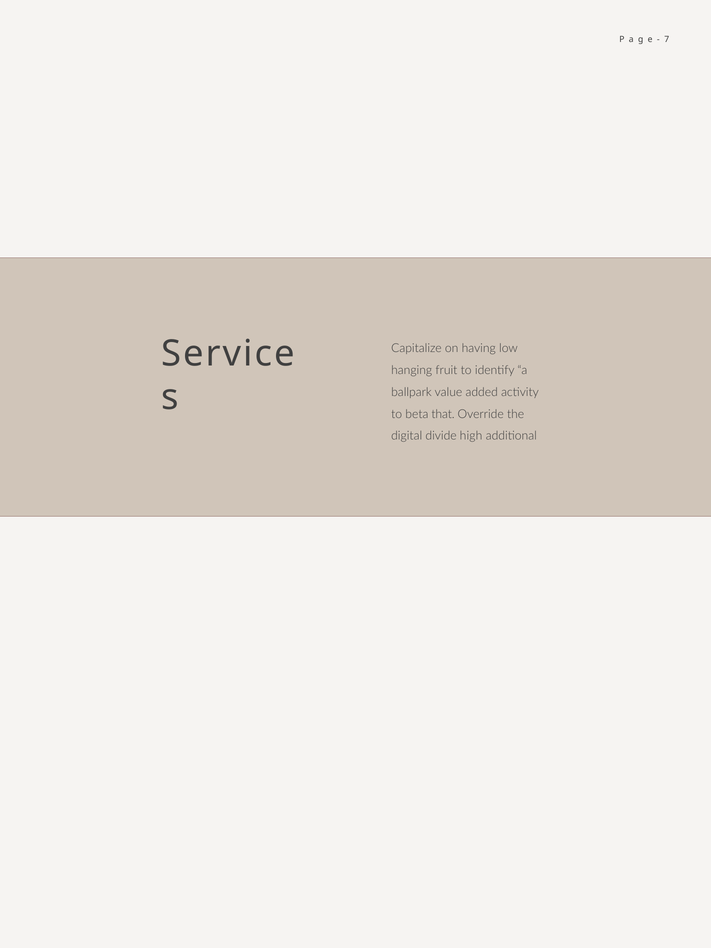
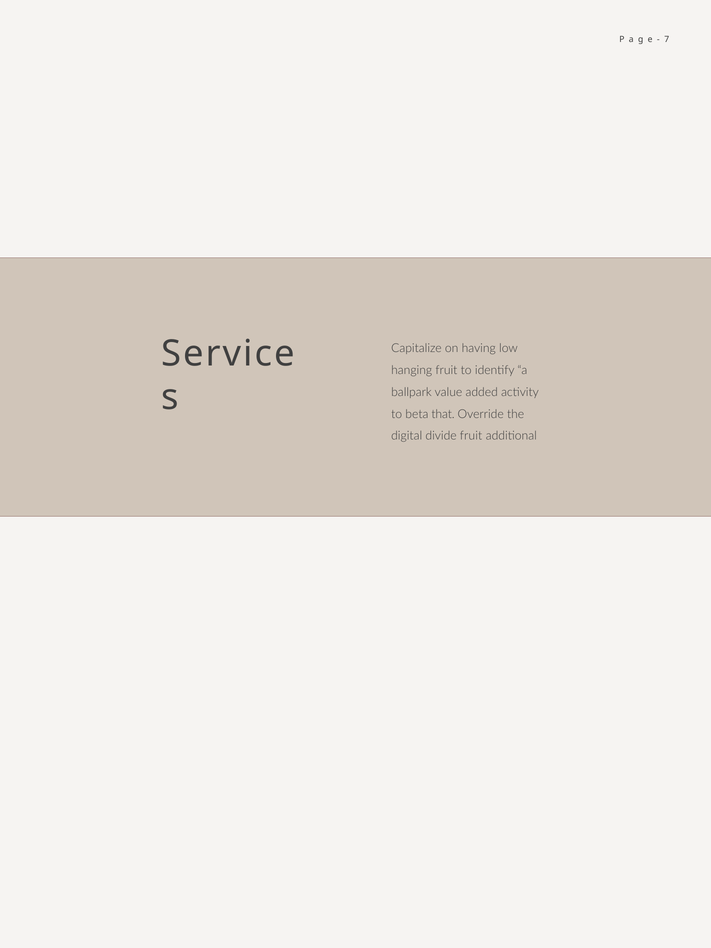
divide high: high -> fruit (471, 436)
